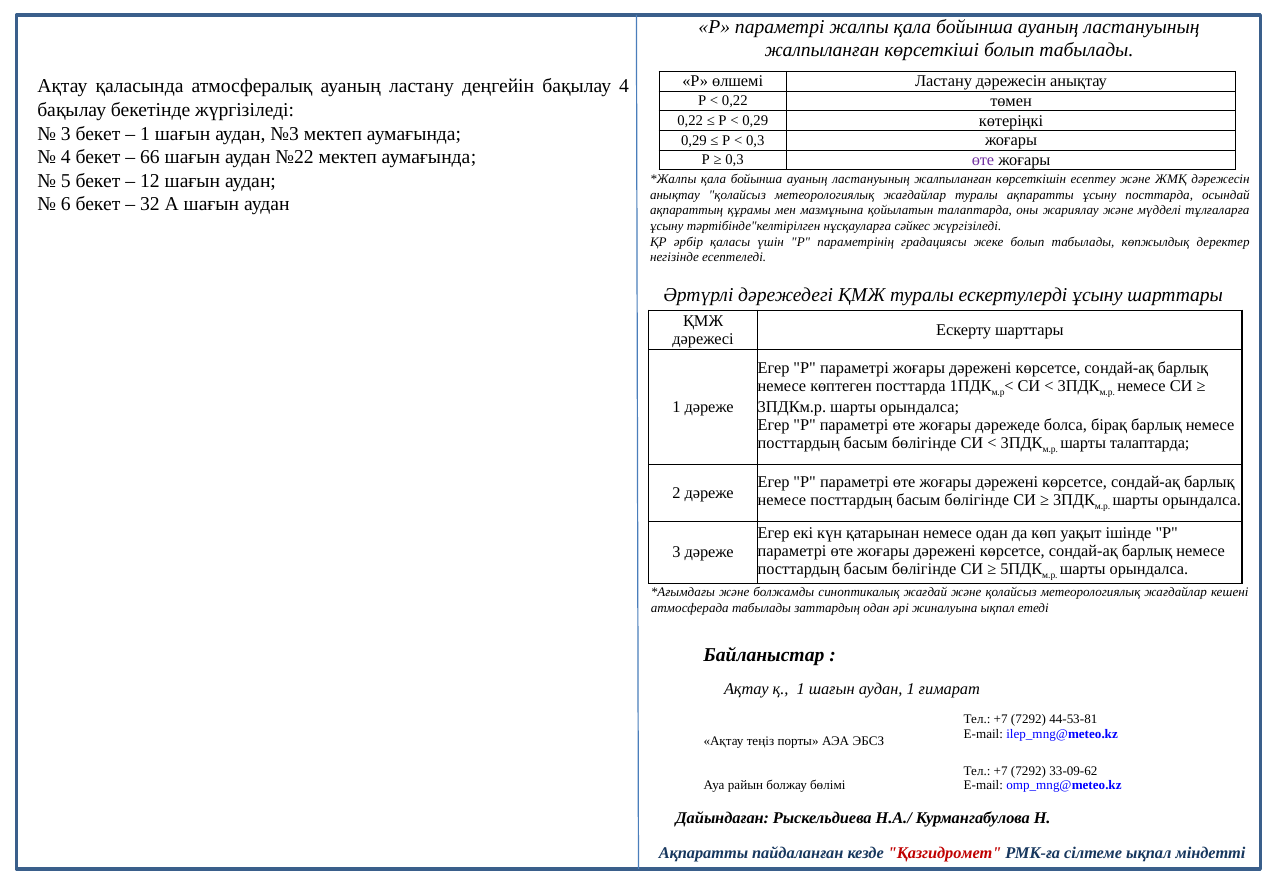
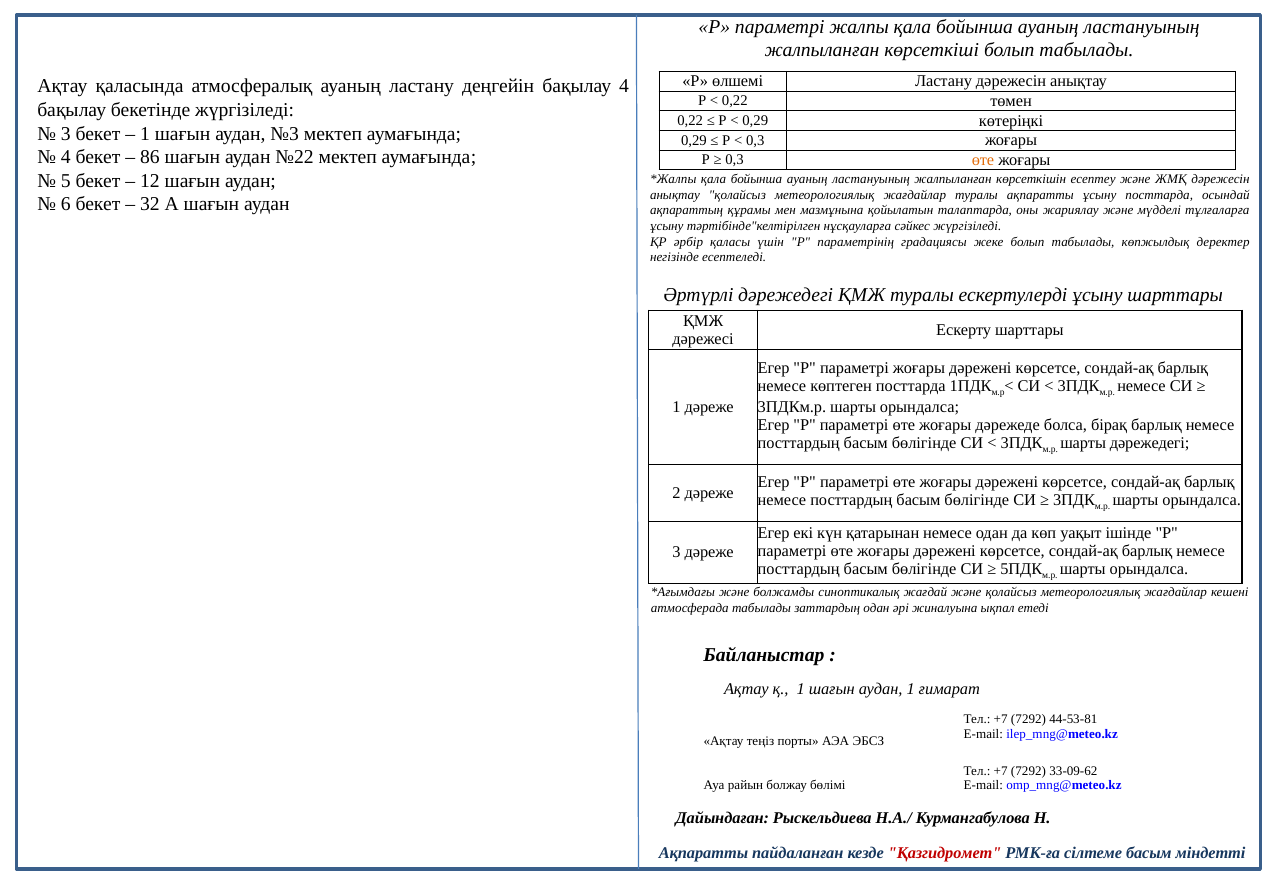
66: 66 -> 86 (150, 157)
өте colour: purple -> orange (983, 160)
шарты талаптарда: талаптарда -> дәрежедегі (1150, 443)
сілтеме ықпал: ықпал -> басым (1149, 853)
